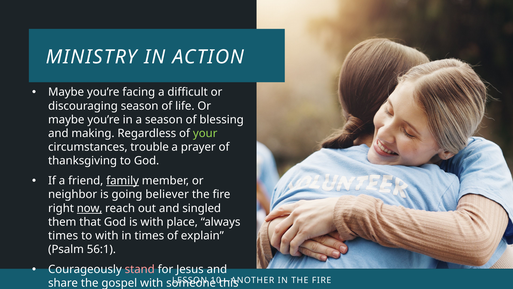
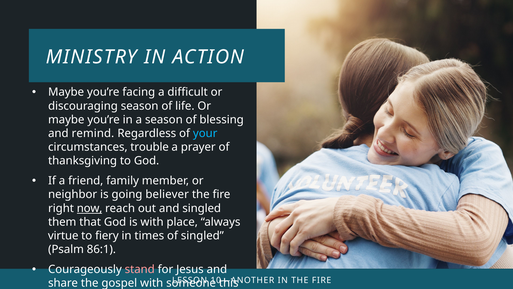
making: making -> remind (93, 133)
your colour: light green -> light blue (205, 133)
family underline: present -> none (123, 181)
times: times -> virtue (63, 235)
to with: with -> fiery (107, 235)
of explain: explain -> singled (202, 235)
56:1: 56:1 -> 86:1 (101, 249)
